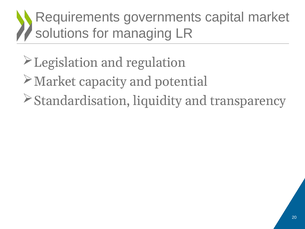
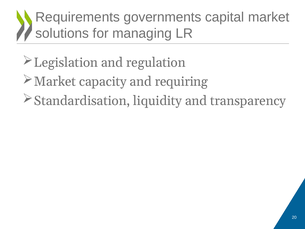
potential: potential -> requiring (181, 82)
